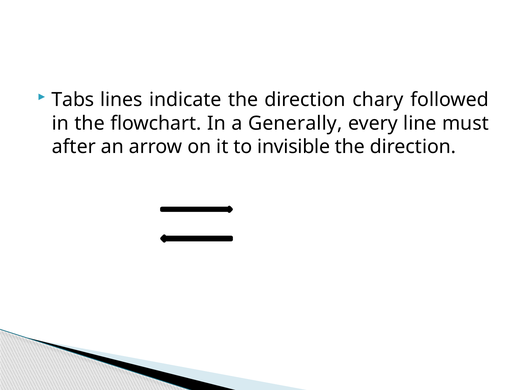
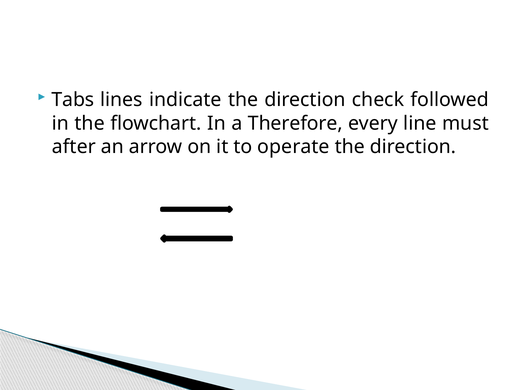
chary: chary -> check (378, 100)
Generally: Generally -> Therefore (295, 123)
invisible: invisible -> operate (293, 147)
